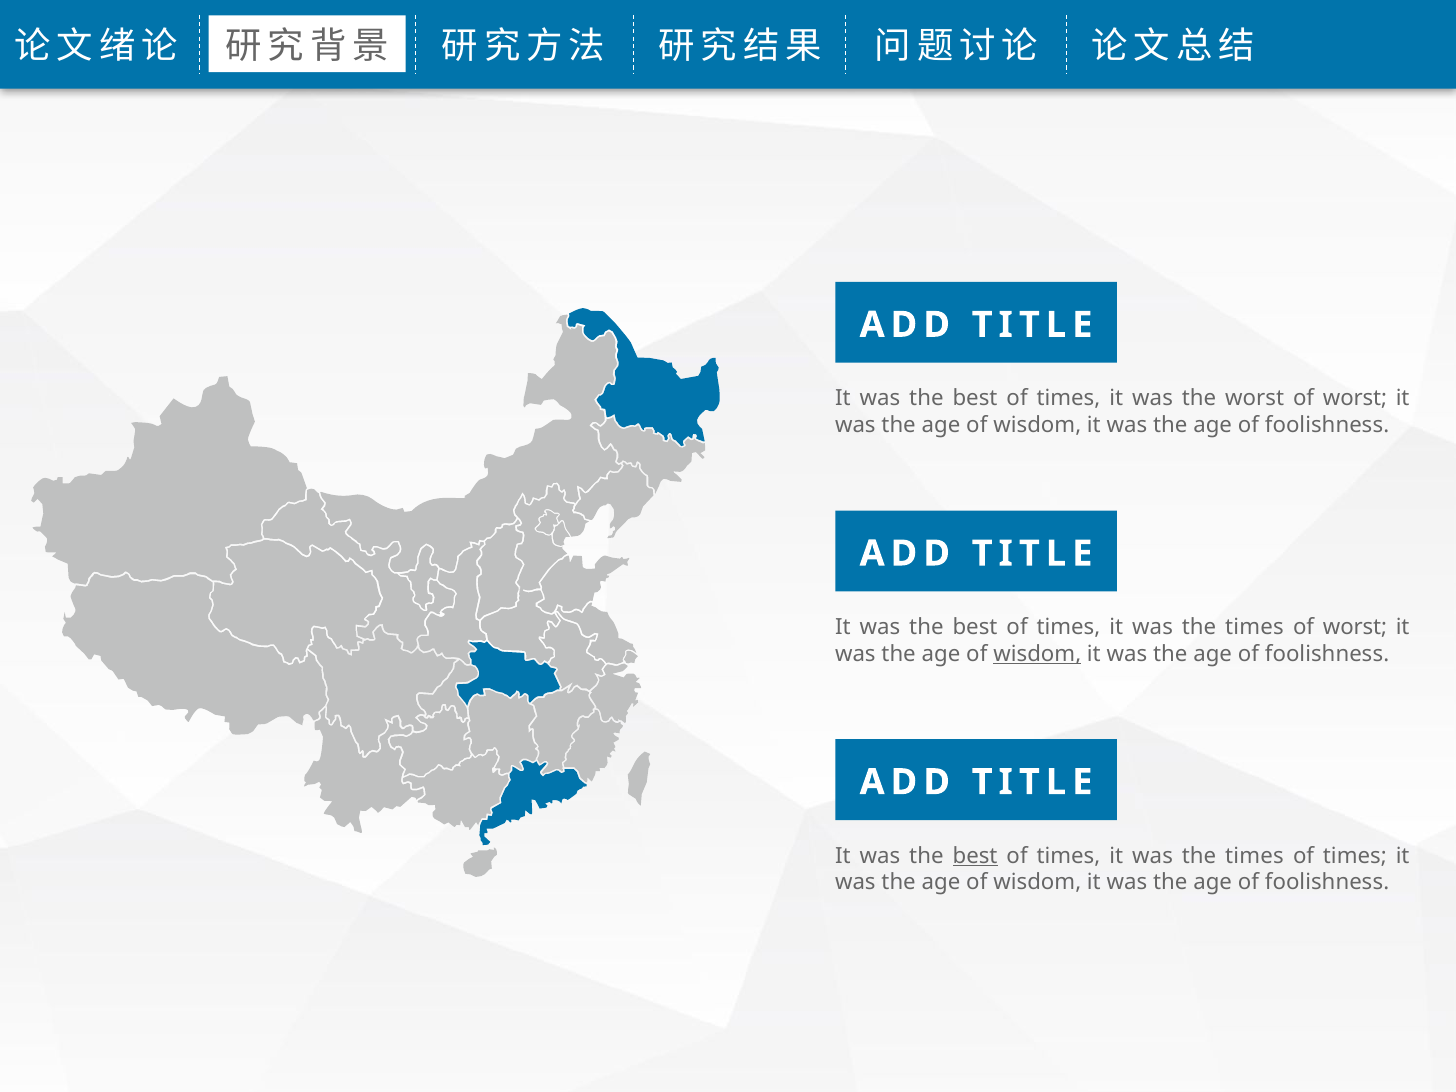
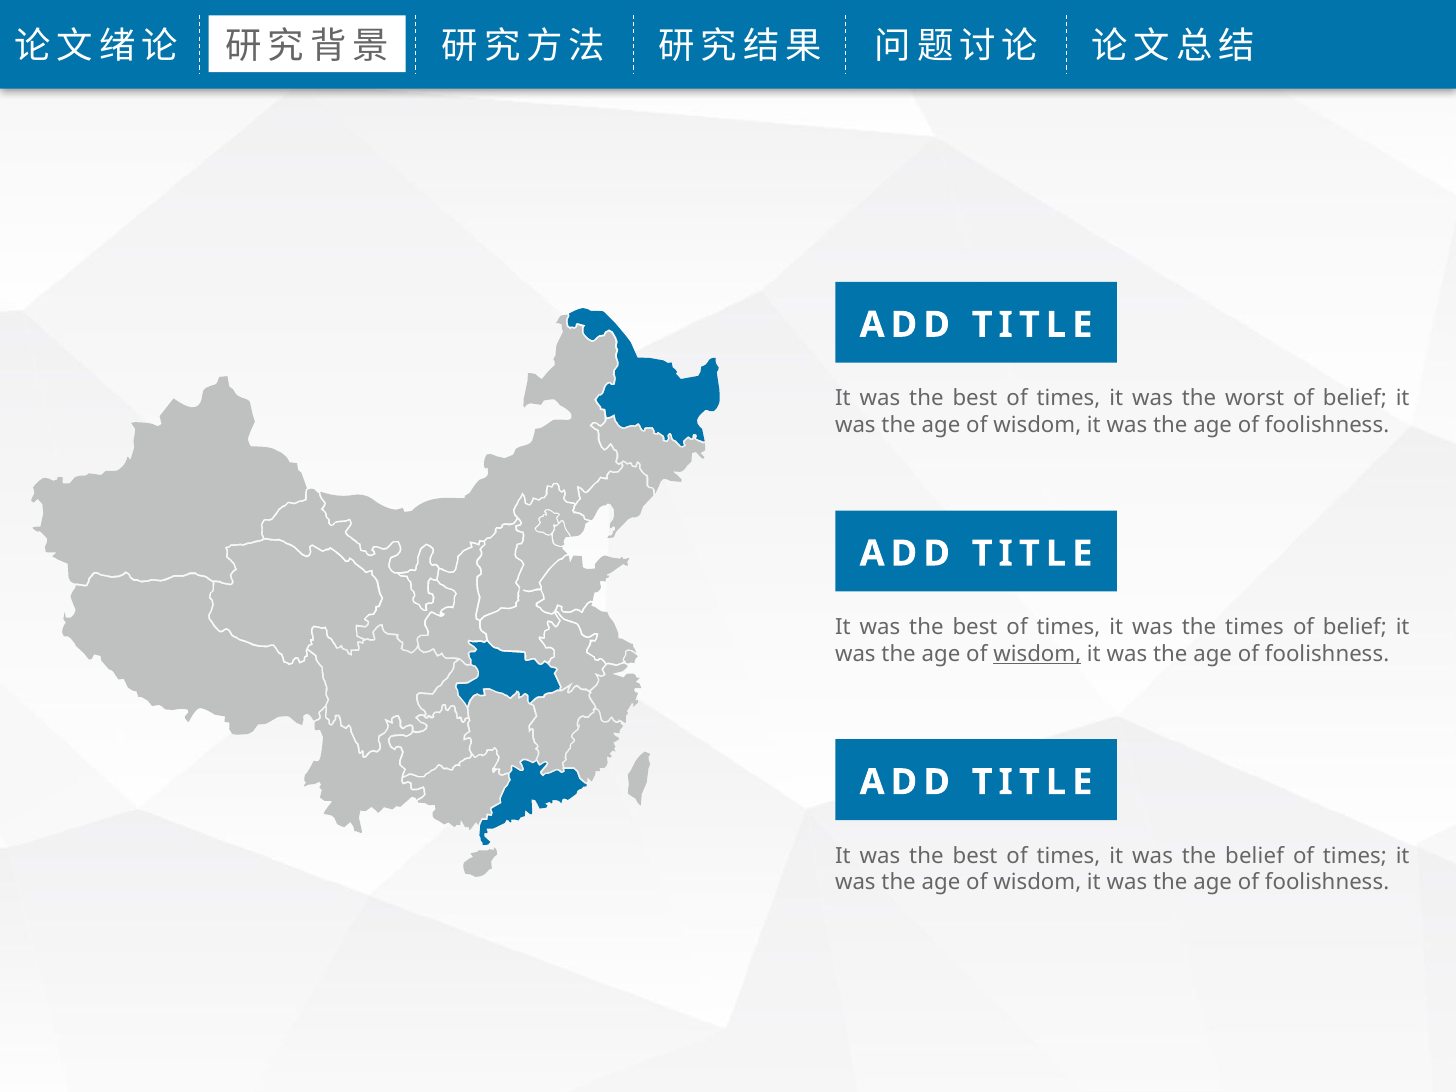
worst of worst: worst -> belief (1355, 399)
worst: worst -> belief (1355, 627)
best underline: present -> none (975, 856)
times: times -> belief (1255, 856)
